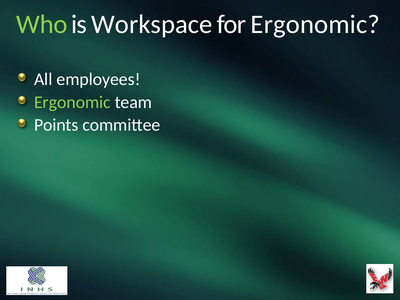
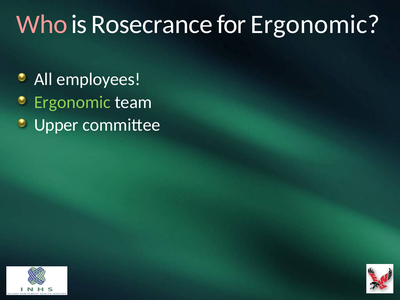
Who colour: light green -> pink (42, 24)
Workspace: Workspace -> Rosecrance (152, 24)
Points: Points -> Upper (56, 125)
